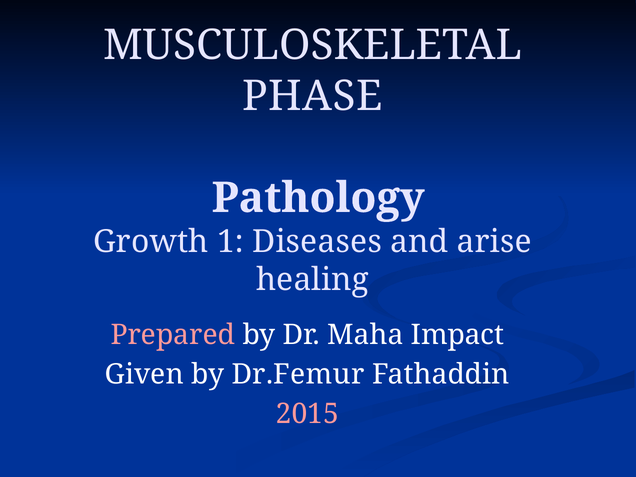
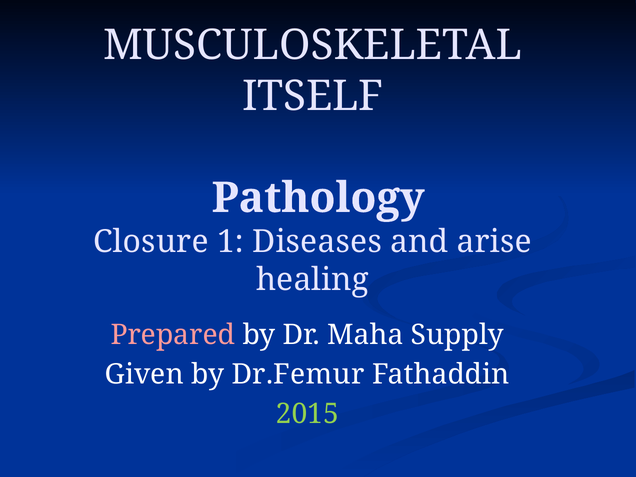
PHASE: PHASE -> ITSELF (313, 96)
Growth: Growth -> Closure (151, 242)
Impact: Impact -> Supply (457, 335)
2015 colour: pink -> light green (307, 414)
